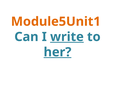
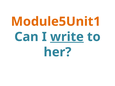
her underline: present -> none (57, 52)
